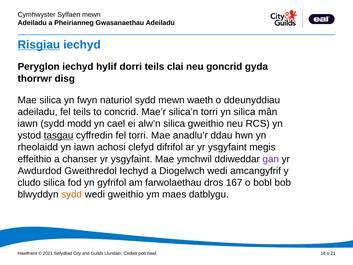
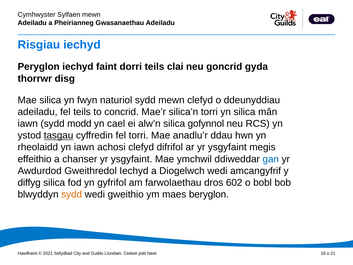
Risgiau underline: present -> none (39, 45)
hylif: hylif -> faint (107, 67)
mewn waeth: waeth -> clefyd (200, 100)
silica gweithio: gweithio -> gofynnol (206, 124)
gan colour: purple -> blue (271, 159)
cludo: cludo -> diffyg (29, 182)
167: 167 -> 602 (234, 182)
datblygu: datblygu -> beryglon (209, 194)
